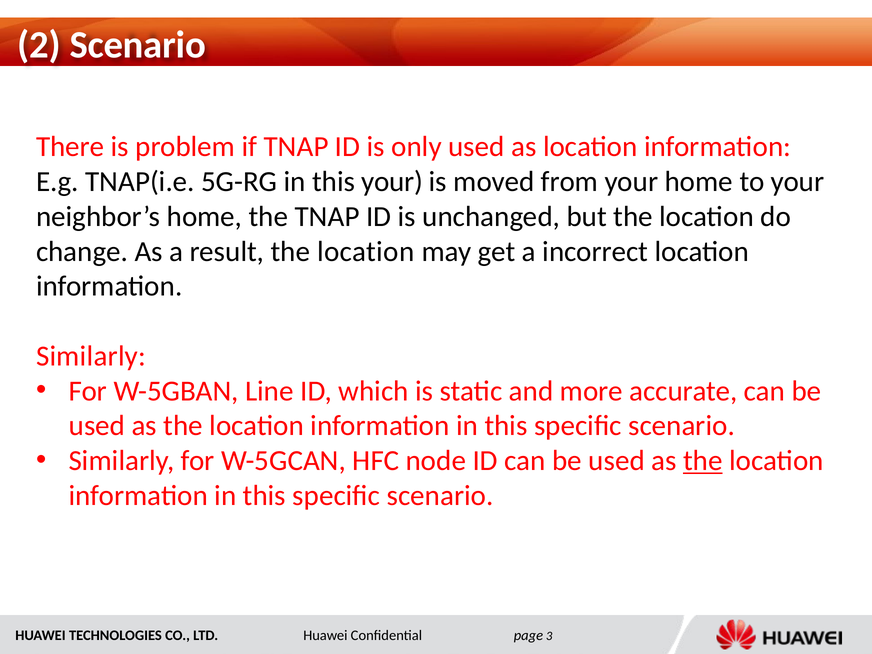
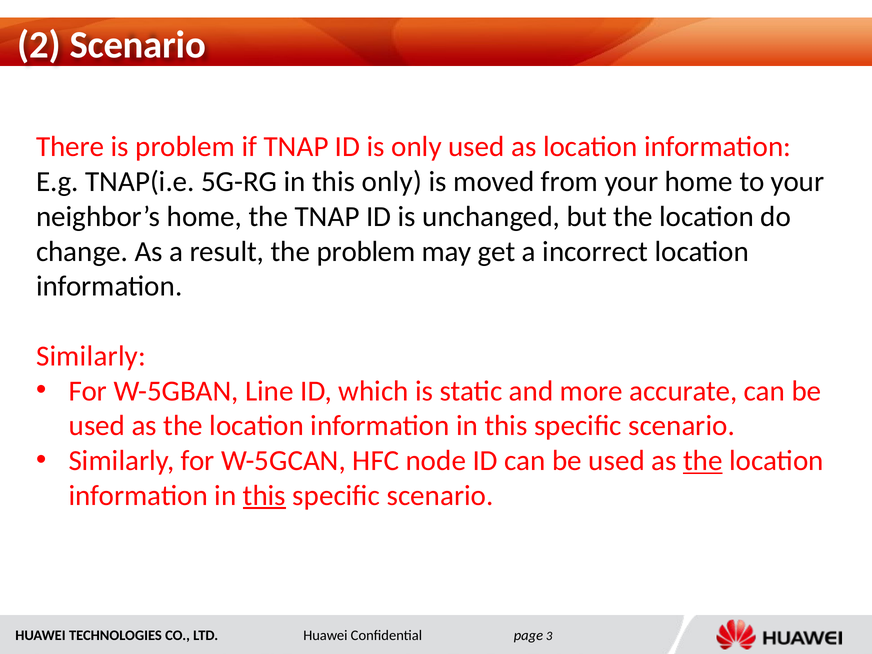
this your: your -> only (392, 182)
result the location: location -> problem (366, 251)
this underline: none -> present (264, 496)
